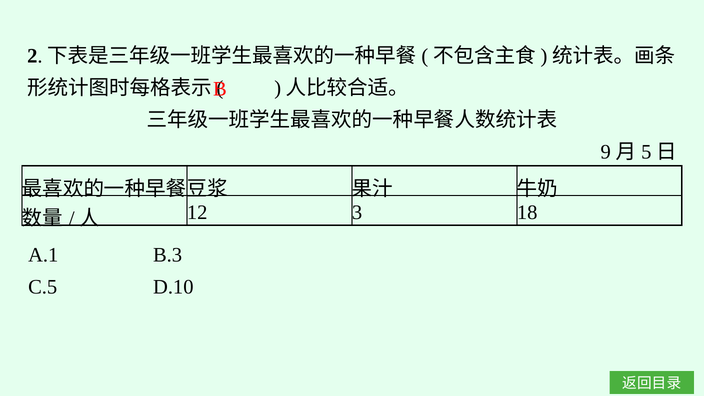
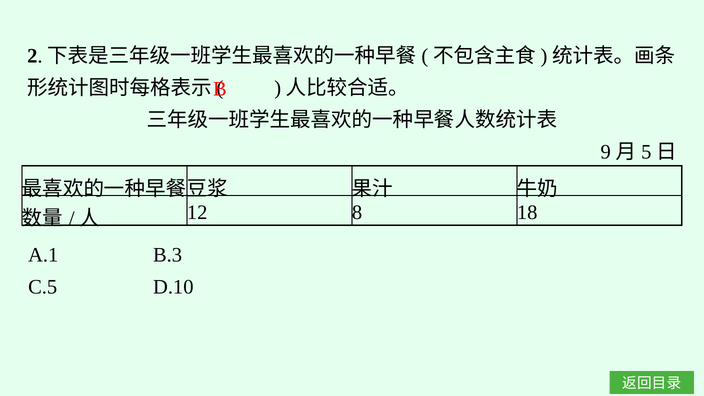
3: 3 -> 8 (357, 213)
